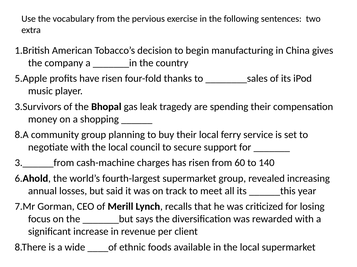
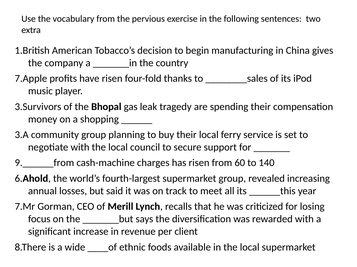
5.Apple: 5.Apple -> 7.Apple (31, 79)
8.A: 8.A -> 3.A (22, 135)
3.______from: 3.______from -> 9.______from (44, 163)
